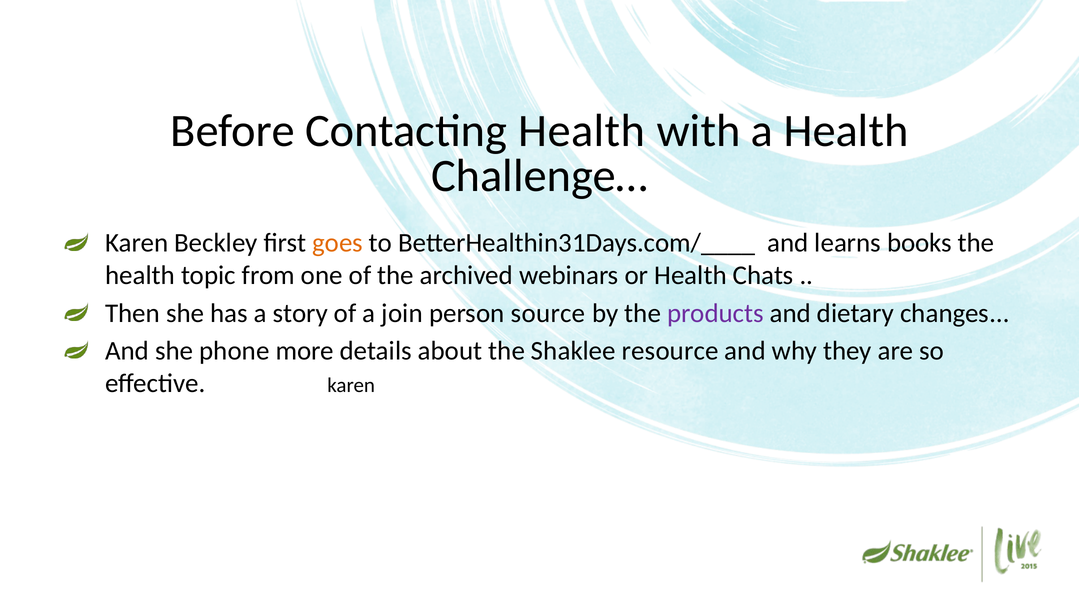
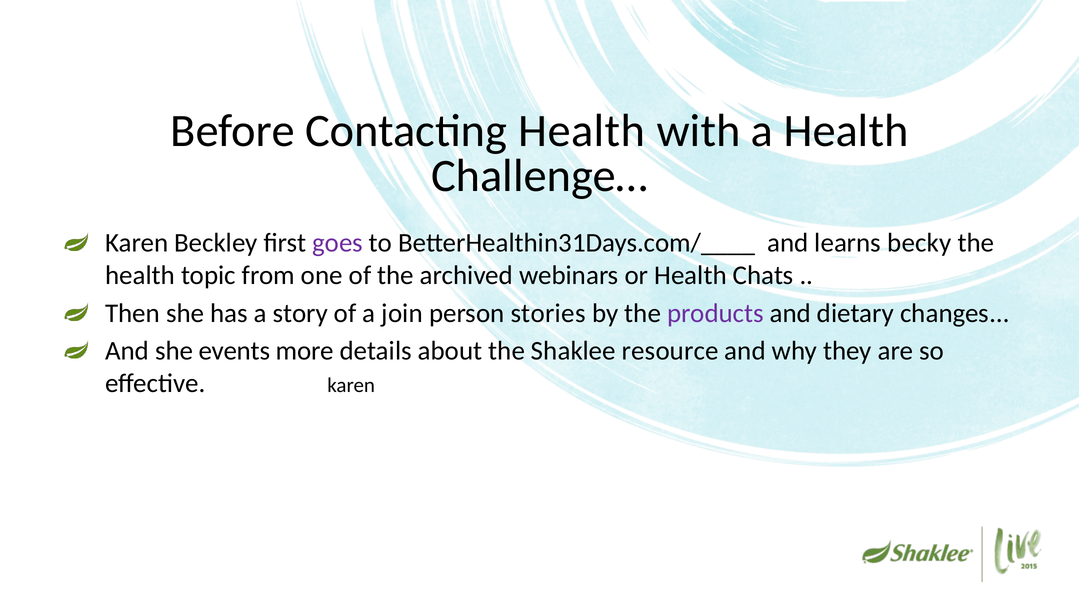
goes colour: orange -> purple (338, 243)
books: books -> becky (919, 243)
source: source -> stories (548, 313)
phone: phone -> events (235, 351)
